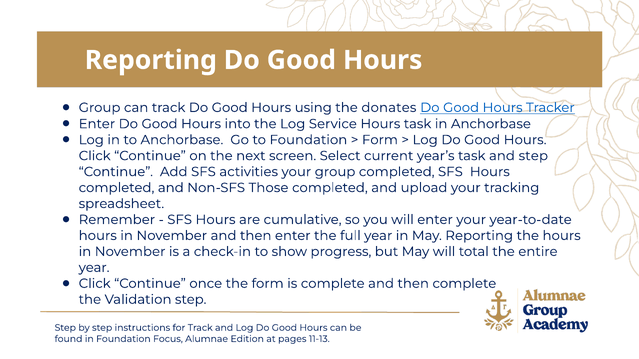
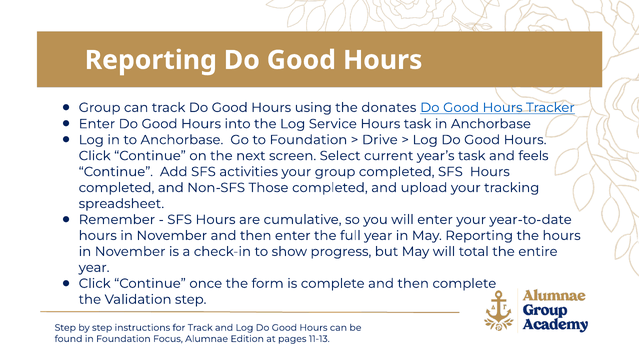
Form: Form -> Drive (380, 140)
and step: step -> feels (533, 156)
